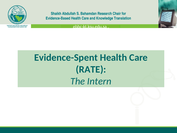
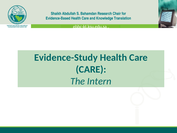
Evidence-Spent: Evidence-Spent -> Evidence-Study (66, 57)
RATE: RATE -> CARE (91, 69)
